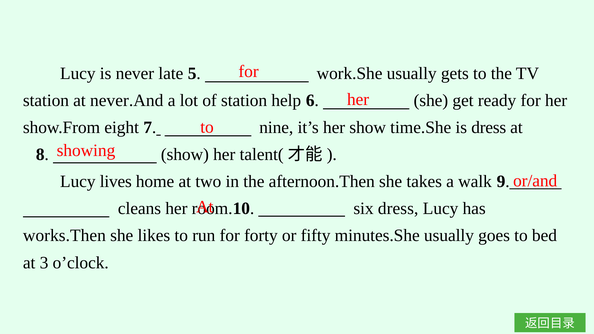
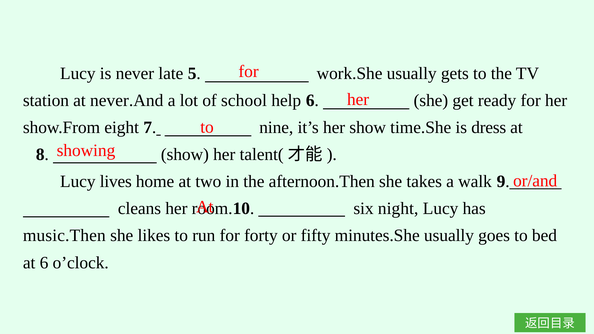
of station: station -> school (244, 101)
six dress: dress -> night (398, 209)
works.Then: works.Then -> music.Then (64, 236)
at 3: 3 -> 6 (44, 263)
